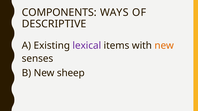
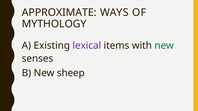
COMPONENTS: COMPONENTS -> APPROXIMATE (59, 13)
DESCRIPTIVE: DESCRIPTIVE -> MYTHOLOGY (54, 24)
new colour: orange -> green (164, 46)
